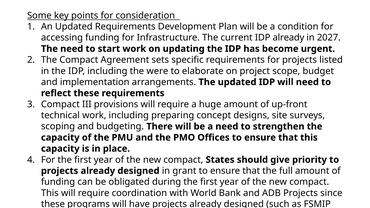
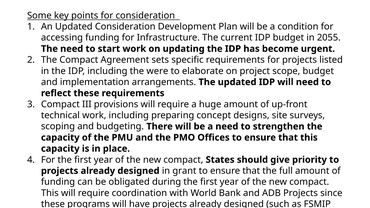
Updated Requirements: Requirements -> Consideration (125, 27)
IDP already: already -> budget (288, 38)
2027: 2027 -> 2055 (329, 38)
